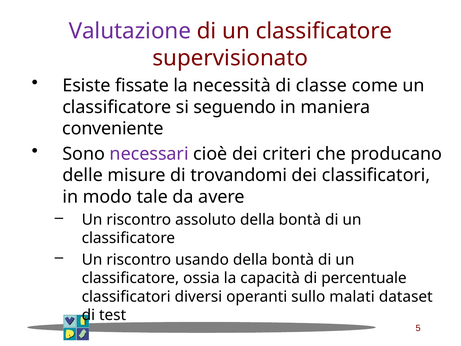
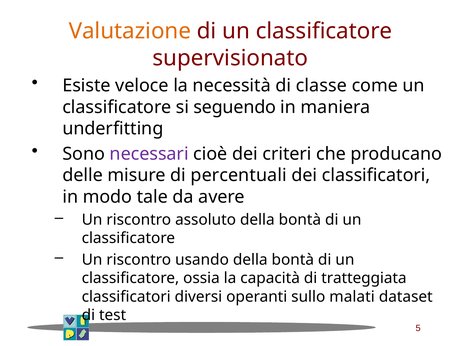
Valutazione colour: purple -> orange (130, 31)
fissate: fissate -> veloce (142, 86)
conveniente: conveniente -> underfitting (113, 129)
trovandomi: trovandomi -> percentuali (239, 175)
percentuale: percentuale -> tratteggiata (364, 278)
